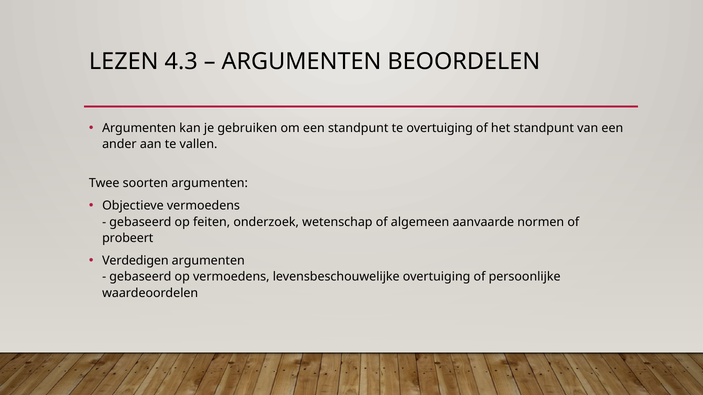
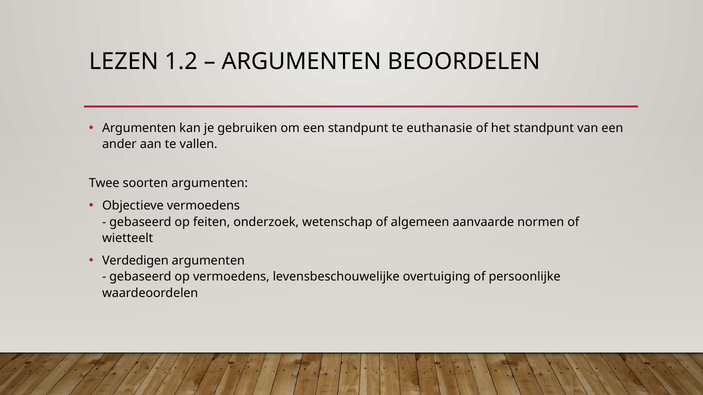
4.3: 4.3 -> 1.2 (181, 62)
te overtuiging: overtuiging -> euthanasie (440, 128)
probeert: probeert -> wietteelt (128, 238)
